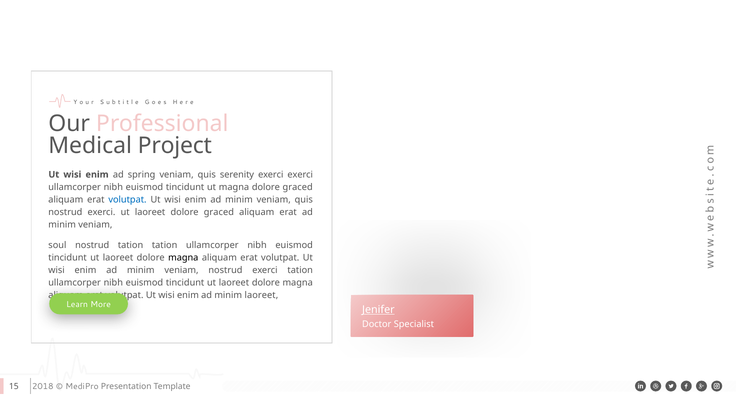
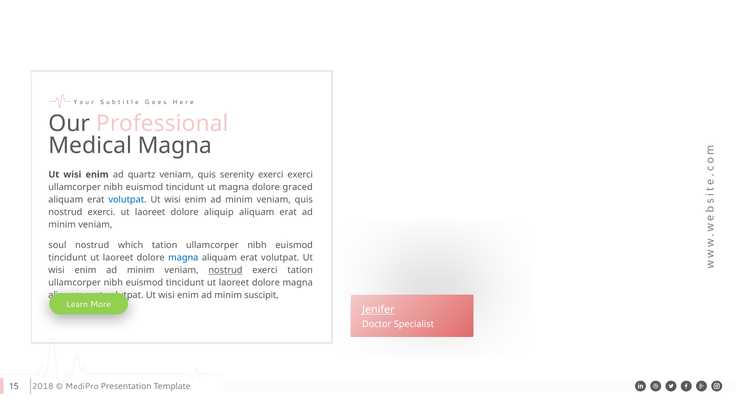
Medical Project: Project -> Magna (175, 146)
spring: spring -> quartz (142, 175)
laoreet dolore graced: graced -> aliquip (219, 212)
nostrud tation: tation -> which (131, 245)
magna colour: black -> blue (183, 258)
nostrud underline: none -> present (225, 270)
minim laoreet: laoreet -> suscipit (261, 295)
